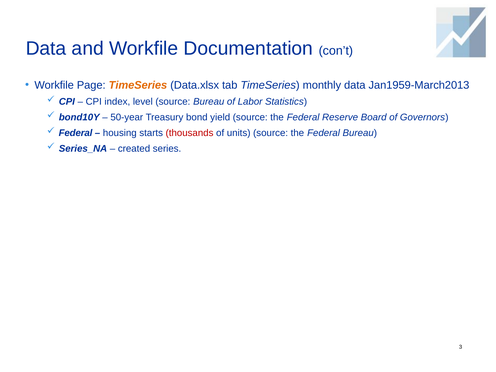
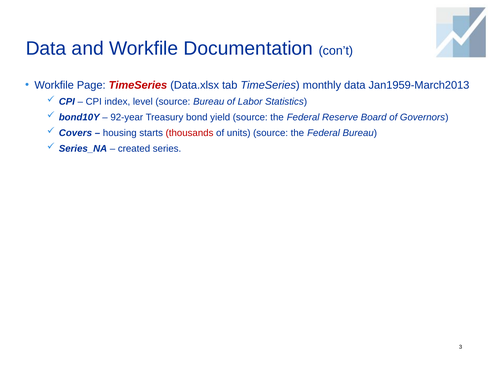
TimeSeries colour: orange -> red (138, 85)
50-year: 50-year -> 92-year (127, 117)
Federal: Federal -> Covers (75, 133)
